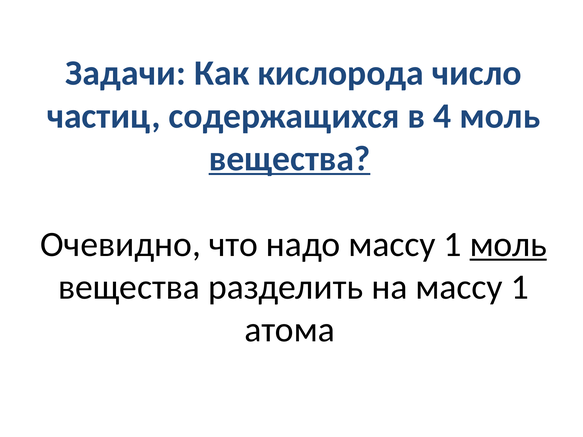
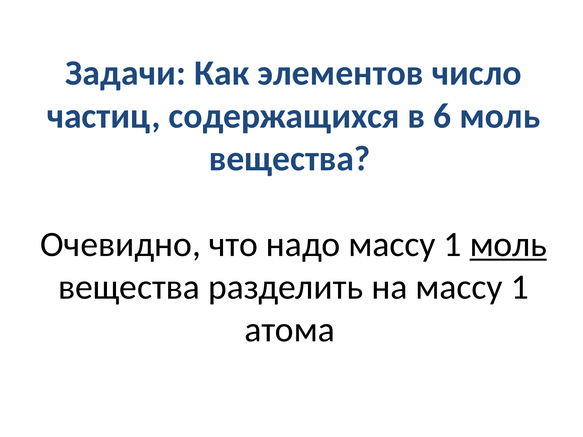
кислорода: кислорода -> элементов (341, 73)
4: 4 -> 6 (442, 116)
вещества underline: present -> none (290, 159)
